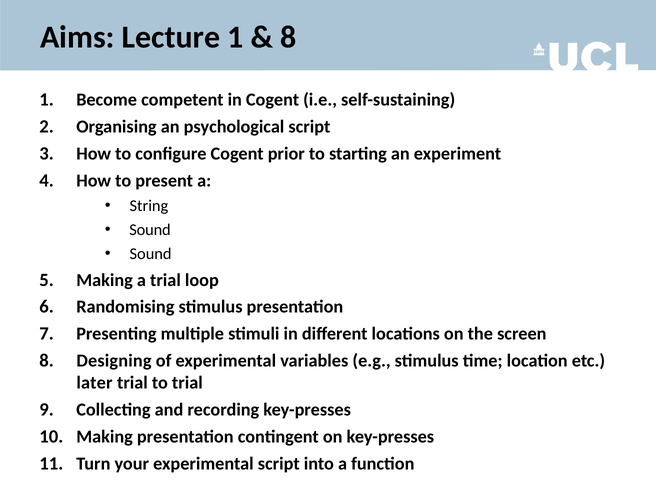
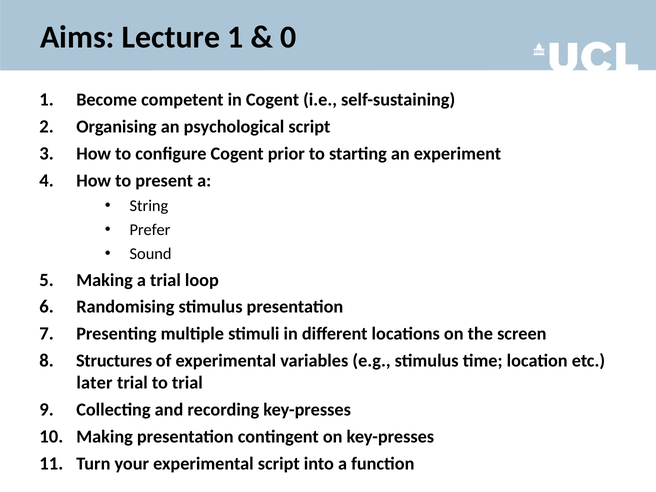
8: 8 -> 0 (288, 37)
Sound: Sound -> Prefer (150, 230)
Designing: Designing -> Structures (114, 361)
